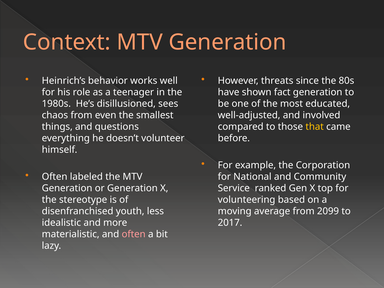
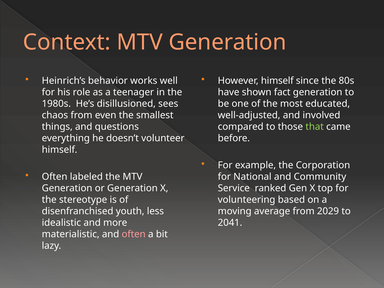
However threats: threats -> himself (277, 81)
that colour: yellow -> light green (315, 127)
2099: 2099 -> 2029 (328, 211)
2017: 2017 -> 2041 (230, 223)
